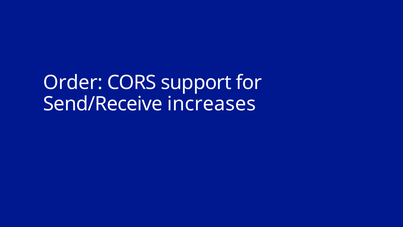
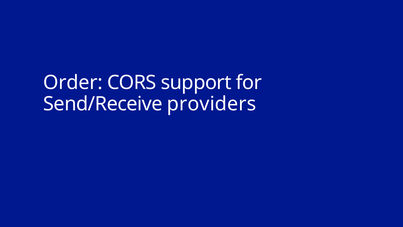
increases: increases -> providers (212, 104)
